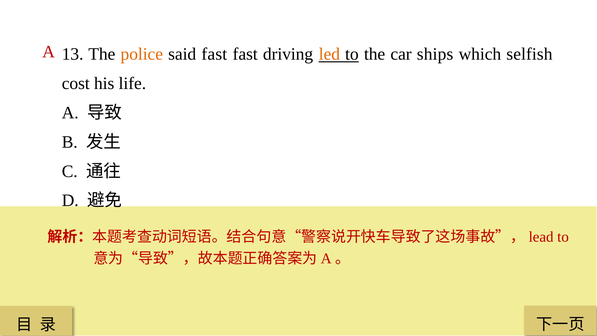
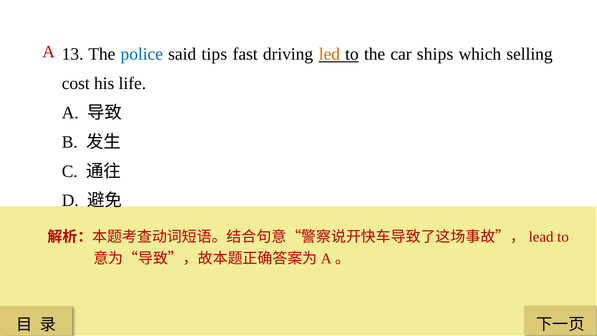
police colour: orange -> blue (142, 54)
said fast: fast -> tips (214, 54)
selfish: selfish -> selling (530, 54)
